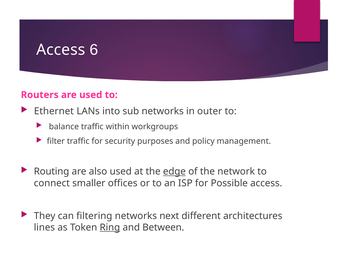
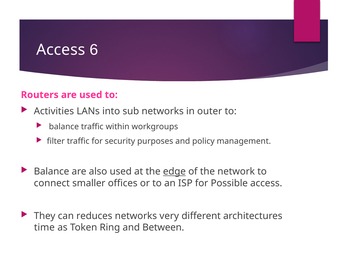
Ethernet: Ethernet -> Activities (54, 111)
Routing: Routing -> Balance (52, 172)
filtering: filtering -> reduces (94, 216)
next: next -> very (169, 216)
lines: lines -> time (44, 228)
Ring underline: present -> none (110, 228)
